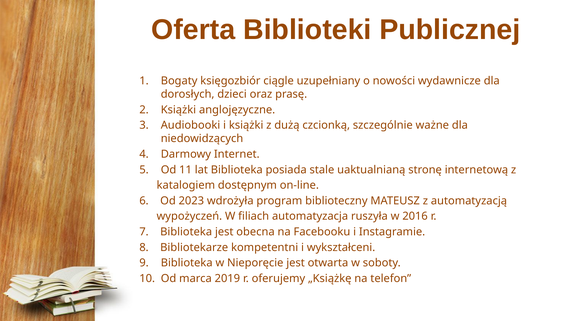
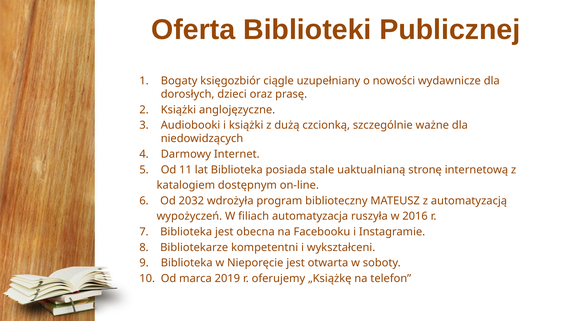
2023: 2023 -> 2032 (191, 201)
